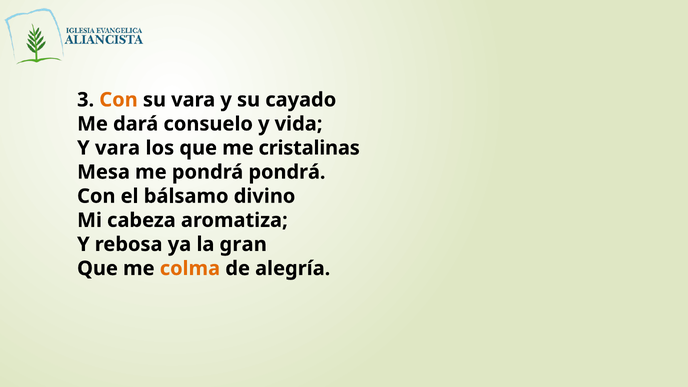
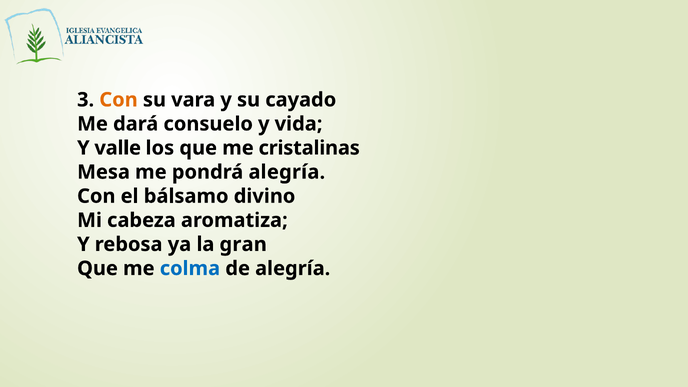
Y vara: vara -> valle (118, 148)
pondrá pondrá: pondrá -> alegría (287, 172)
colma colour: orange -> blue (190, 268)
